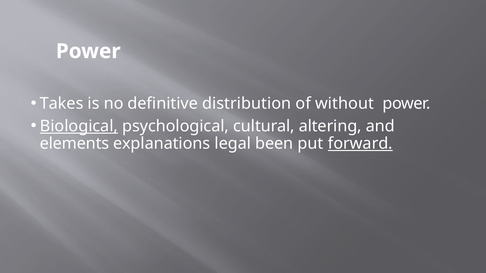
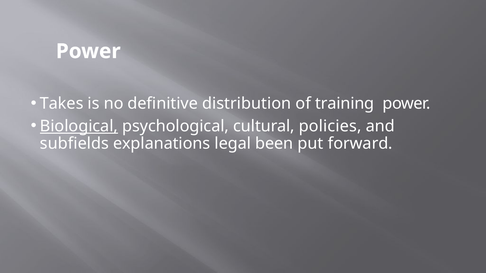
without: without -> training (345, 104)
altering: altering -> policies (330, 126)
elements: elements -> subfields (74, 144)
forward underline: present -> none (360, 144)
